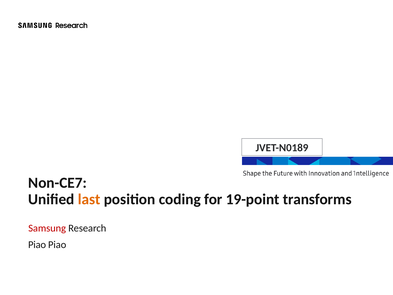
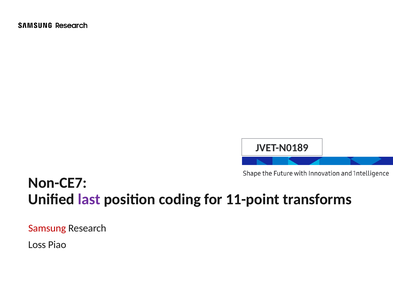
last colour: orange -> purple (89, 199)
19-point: 19-point -> 11-point (253, 199)
Piao: Piao -> Loss (37, 245)
